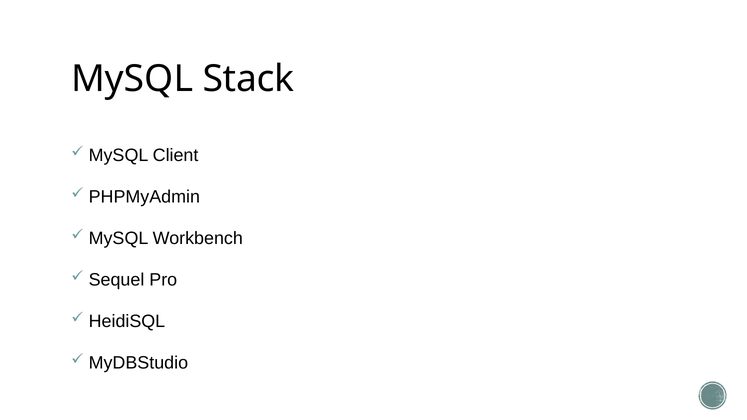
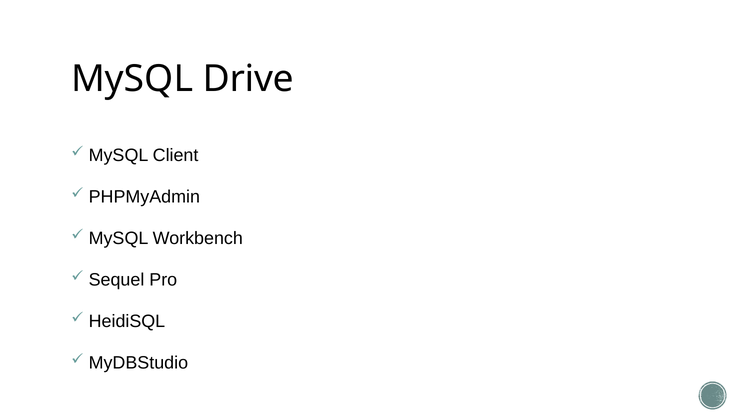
Stack: Stack -> Drive (248, 79)
